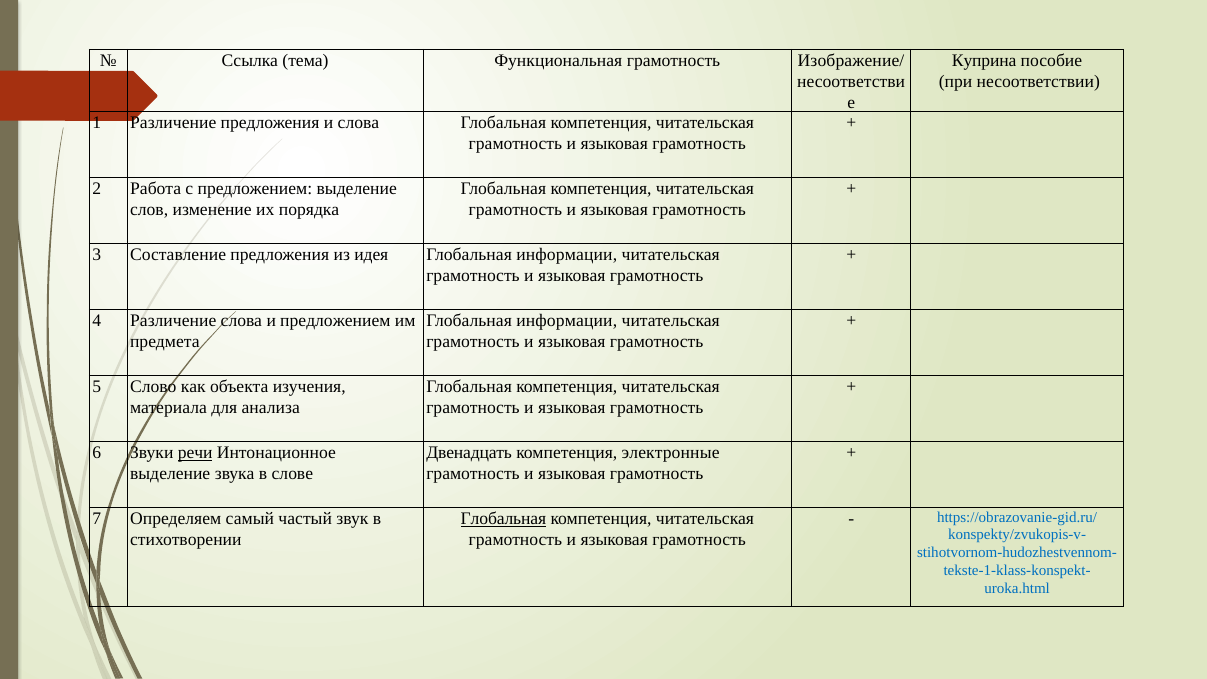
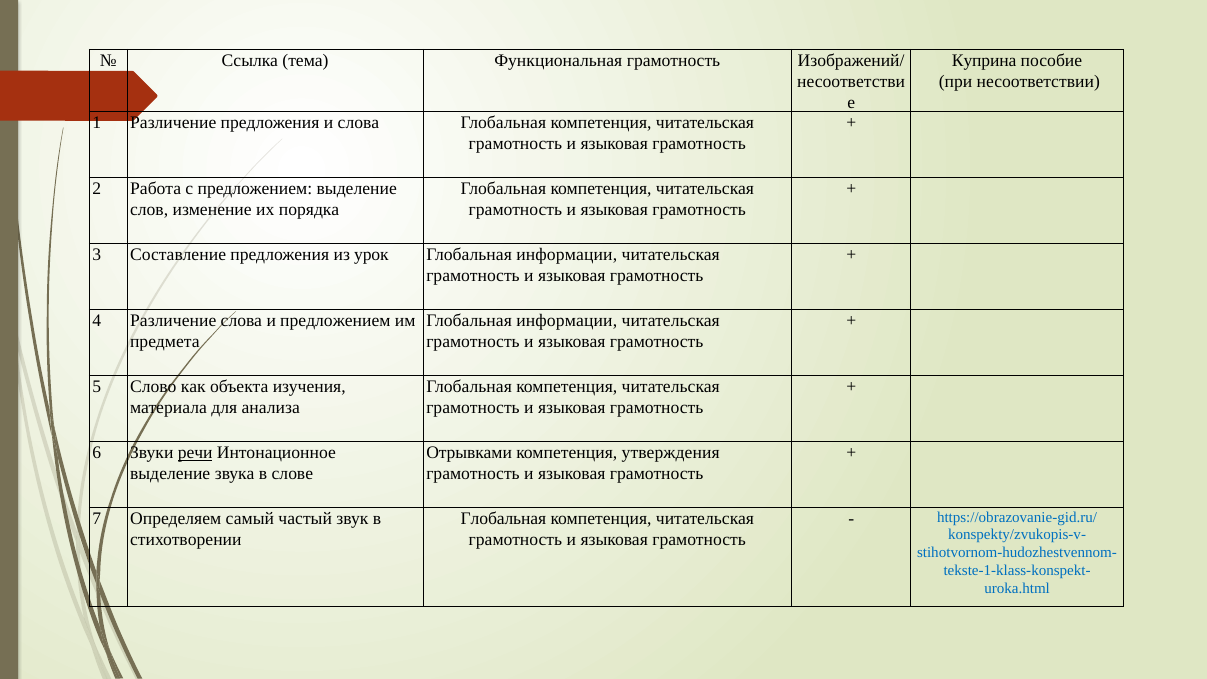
Изображение/: Изображение/ -> Изображений/ (851, 61)
идея: идея -> урок (371, 255)
Двенадцать: Двенадцать -> Отрывками (469, 453)
электронные: электронные -> утверждения (671, 453)
Глобальная underline: present -> none (503, 519)
